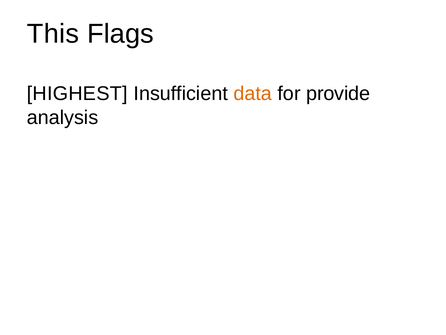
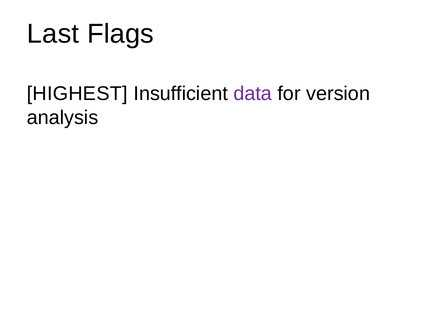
This: This -> Last (53, 34)
data colour: orange -> purple (253, 94)
provide: provide -> version (338, 94)
